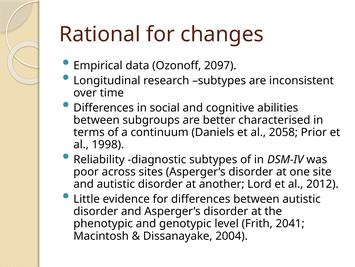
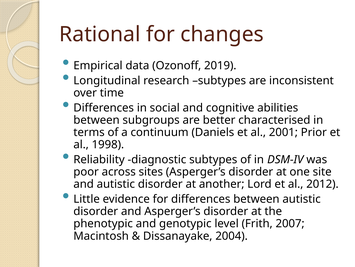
2097: 2097 -> 2019 (220, 66)
2058: 2058 -> 2001 (283, 132)
2041: 2041 -> 2007 (290, 223)
